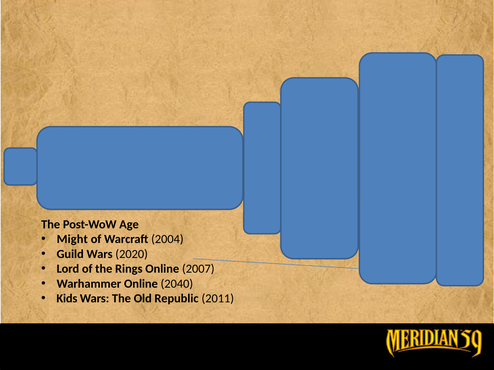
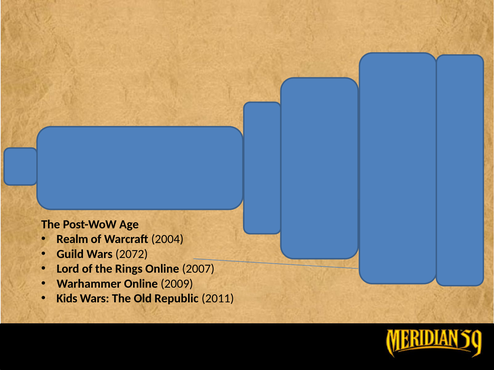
Might: Might -> Realm (72, 240)
2020: 2020 -> 2072 (132, 254)
2040: 2040 -> 2009 (177, 284)
